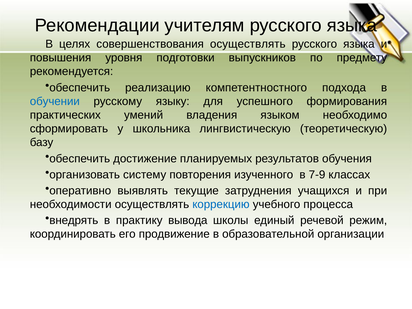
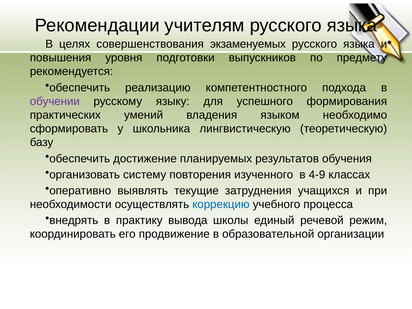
совершенствования осуществлять: осуществлять -> экзаменуемых (248, 44)
обучении colour: blue -> purple (55, 101)
7-9: 7-9 -> 4-9 (317, 175)
